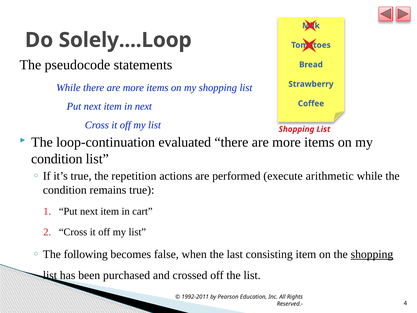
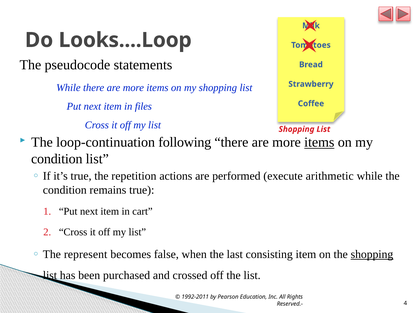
Solely....Loop: Solely....Loop -> Looks....Loop (125, 40)
in next: next -> files (143, 106)
evaluated: evaluated -> following (185, 142)
items underline: none -> present (319, 142)
following: following -> represent (86, 254)
